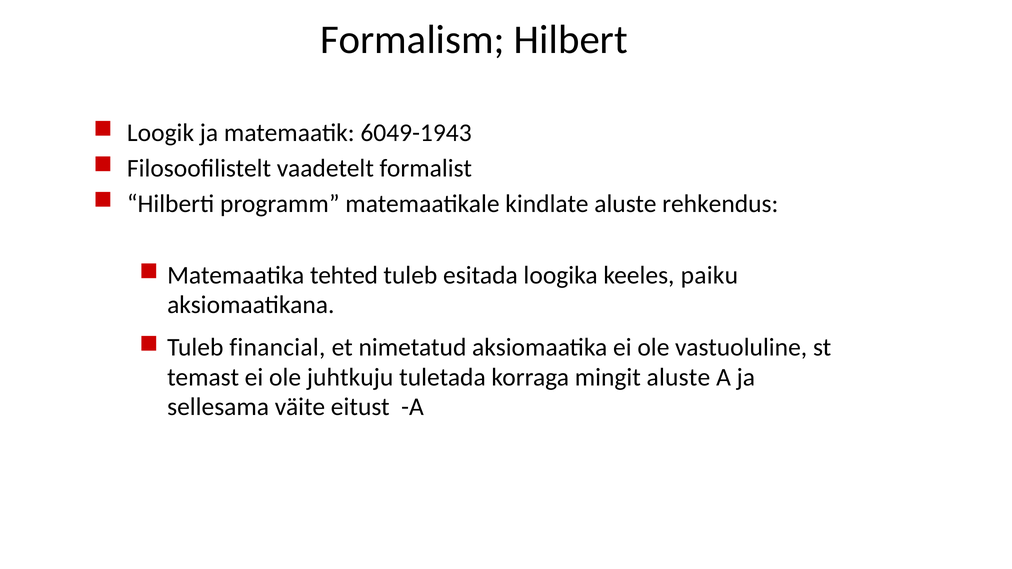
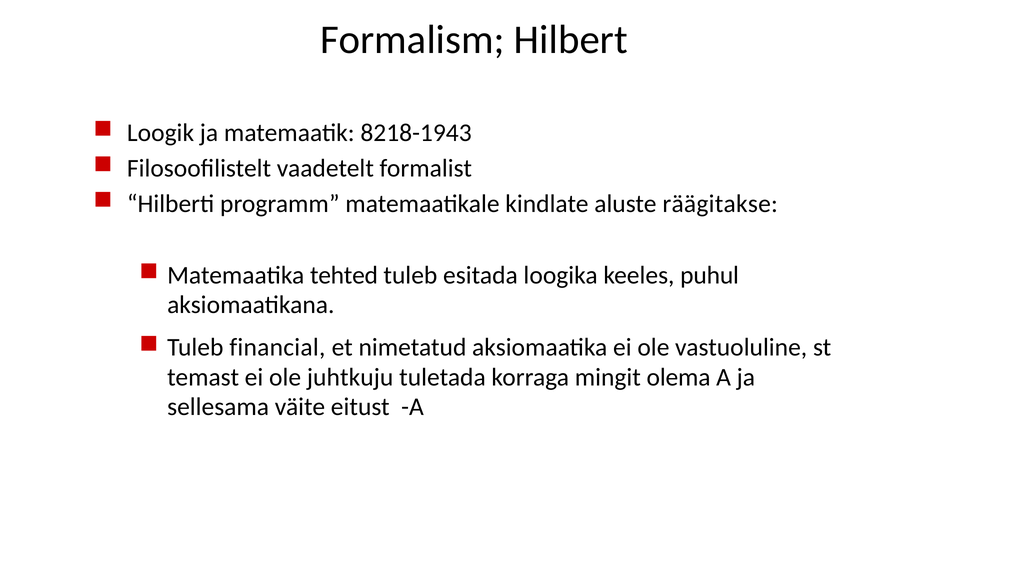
6049-1943: 6049-1943 -> 8218-1943 (416, 133)
rehkendus: rehkendus -> räägitakse (720, 204)
paiku: paiku -> puhul (710, 275)
mingit aluste: aluste -> olema (679, 377)
